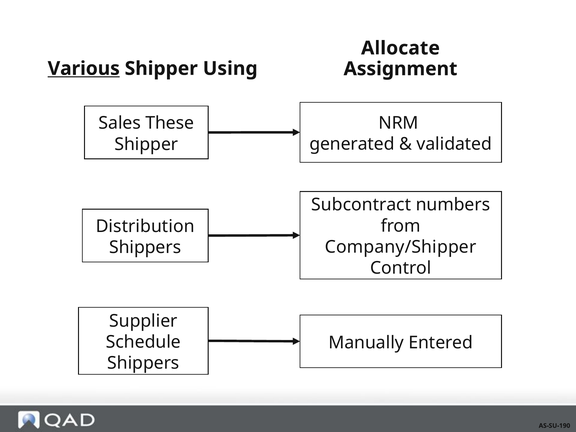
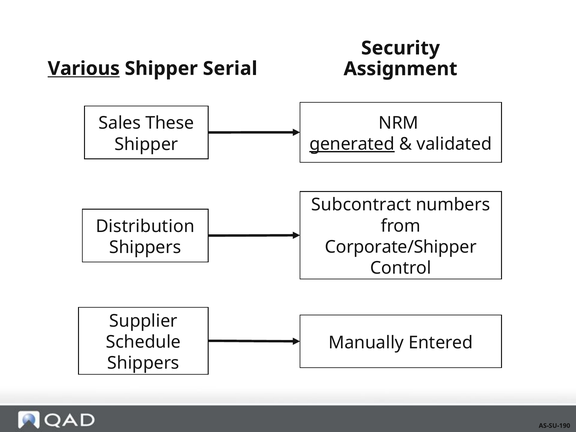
Allocate: Allocate -> Security (400, 48)
Using: Using -> Serial (230, 69)
generated underline: none -> present (352, 144)
Company/Shipper: Company/Shipper -> Corporate/Shipper (401, 247)
